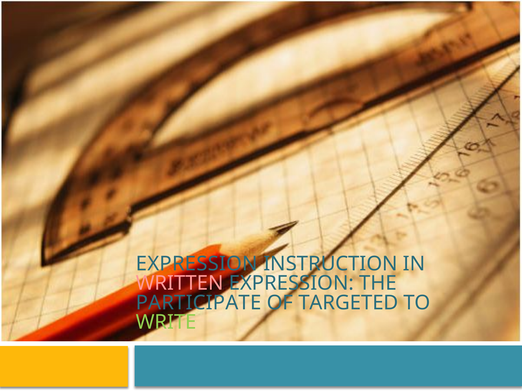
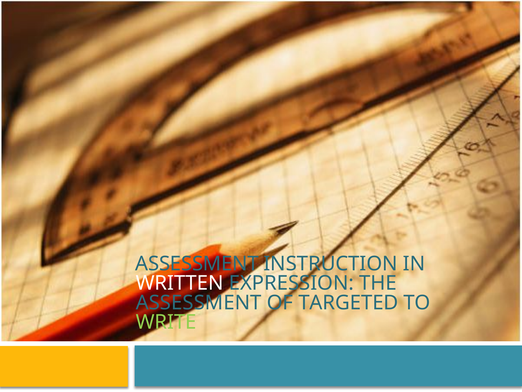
EXPRESSION: EXPRESSION -> ASSESSMENT (197, 263)
WRITTEN colour: pink -> white (180, 283)
PARTICIPATE: PARTICIPATE -> ASSESSMENT (199, 302)
